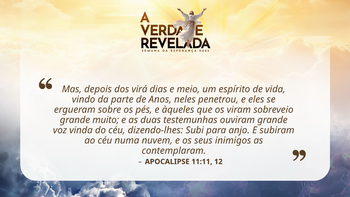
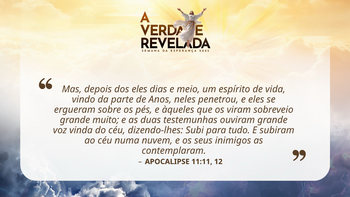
dos virá: virá -> eles (139, 89)
anjo: anjo -> tudo (239, 130)
